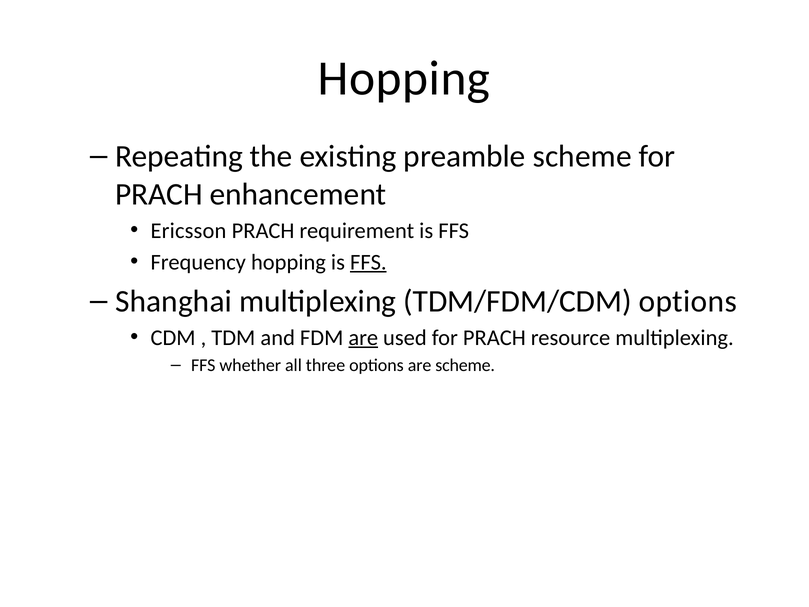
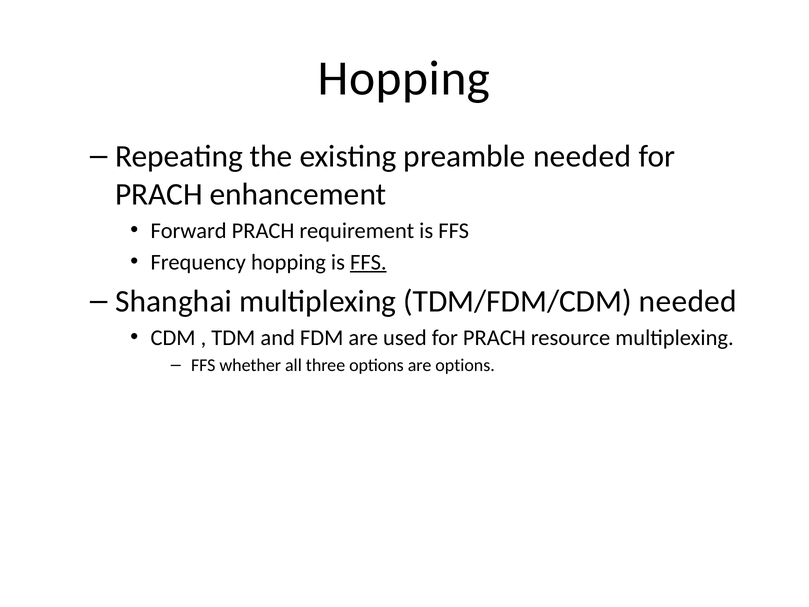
preamble scheme: scheme -> needed (582, 156)
Ericsson: Ericsson -> Forward (189, 231)
TDM/FDM/CDM options: options -> needed (688, 301)
are underline: present -> none (363, 338)
are scheme: scheme -> options (465, 365)
